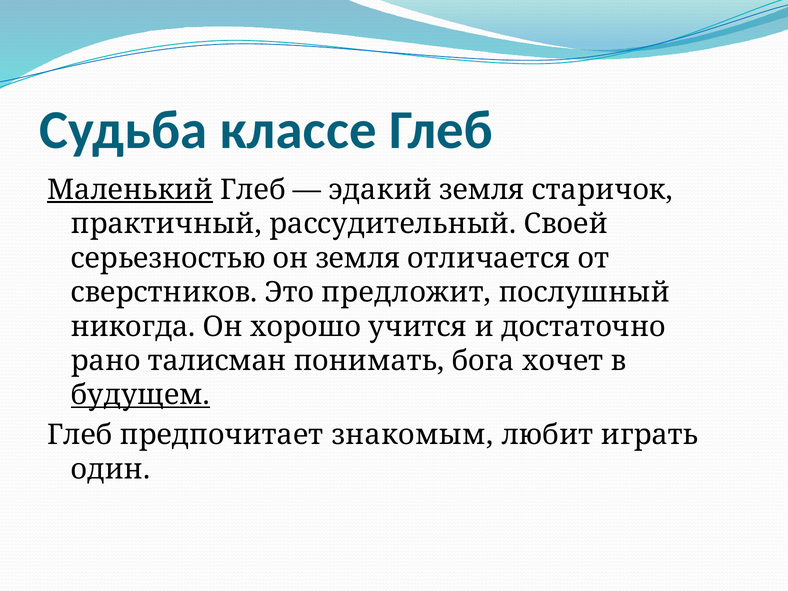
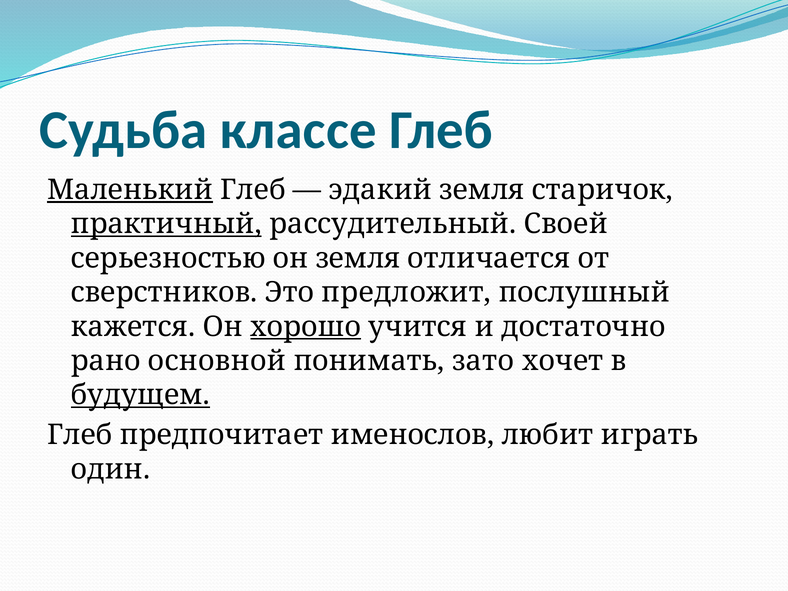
практичный underline: none -> present (166, 224)
никогда: никогда -> кажется (133, 327)
хорошо underline: none -> present (306, 327)
талисман: талисман -> основной (217, 361)
бога: бога -> зато (483, 361)
знакомым: знакомым -> именослов (413, 435)
